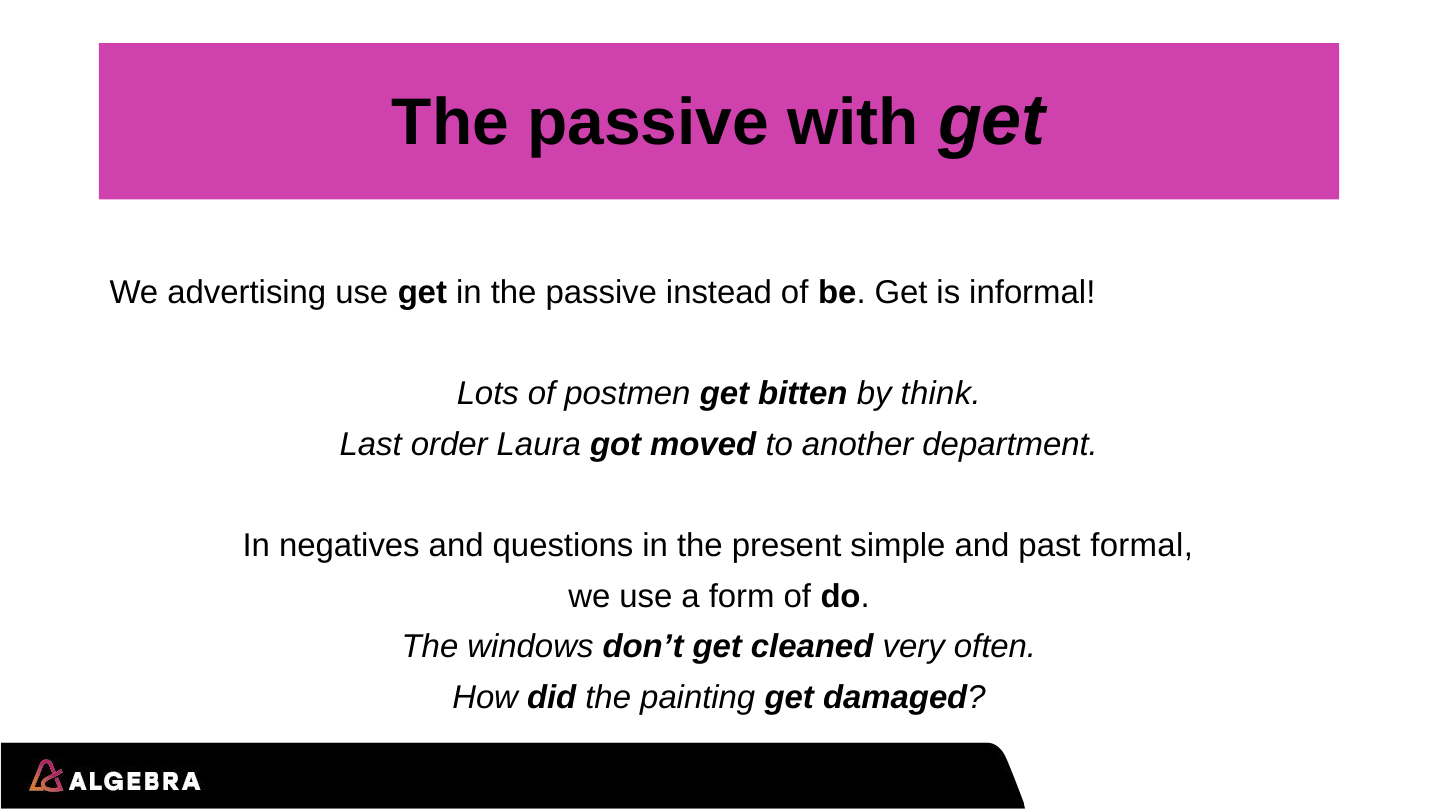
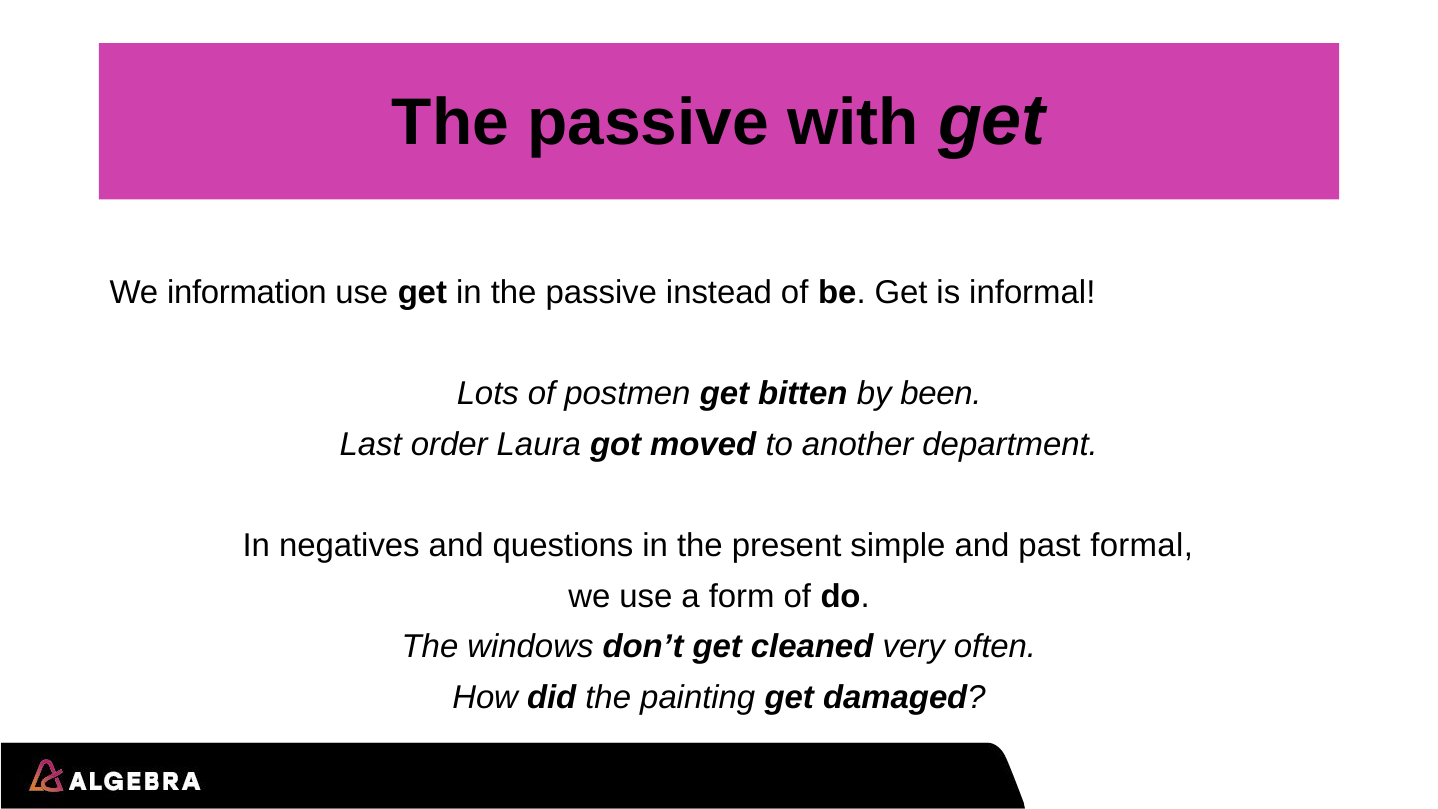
advertising: advertising -> information (247, 293)
think: think -> been (941, 394)
